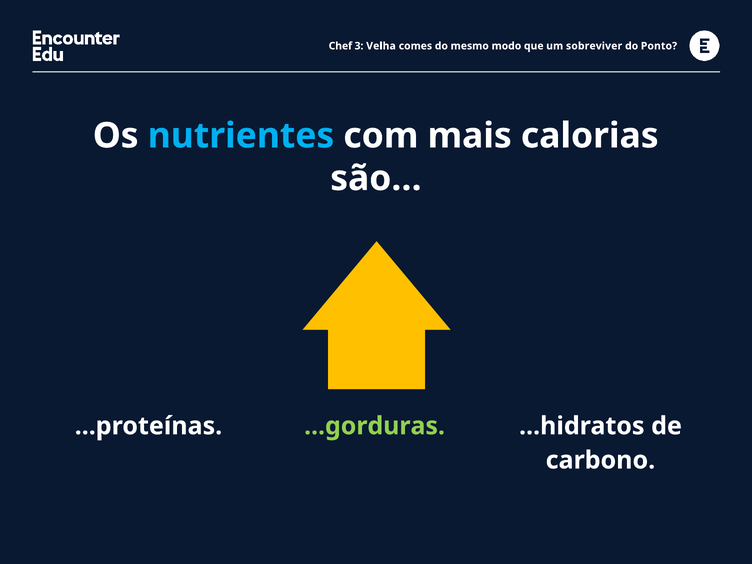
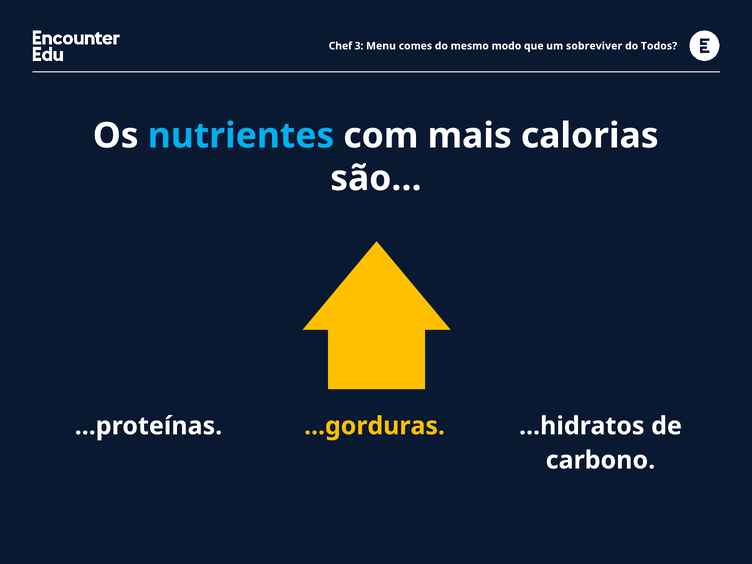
Velha: Velha -> Menu (381, 46)
Ponto: Ponto -> Todos (659, 46)
...gorduras colour: light green -> yellow (375, 426)
